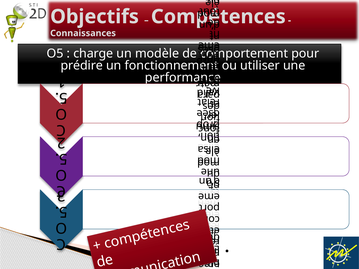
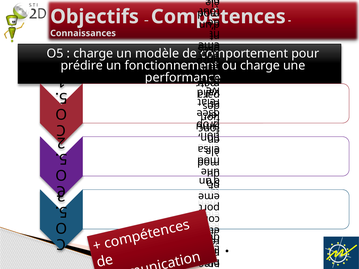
ou utiliser: utiliser -> charge (260, 66)
